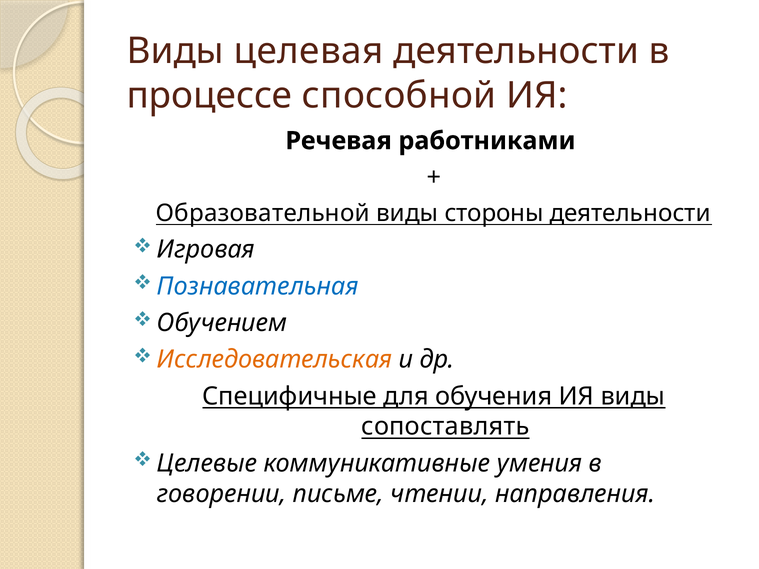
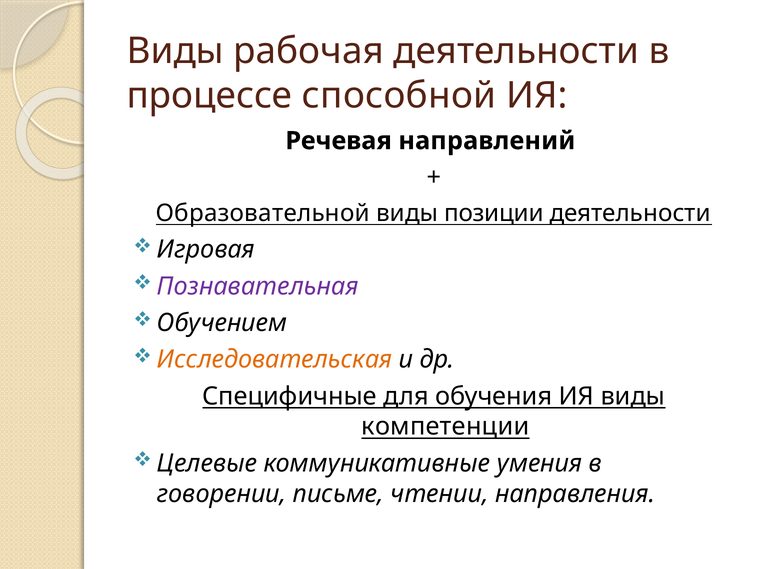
целевая: целевая -> рабочая (309, 51)
работниками: работниками -> направлений (487, 141)
стороны: стороны -> позиции (494, 214)
Познавательная colour: blue -> purple (258, 286)
сопоставлять: сопоставлять -> компетенции (445, 427)
